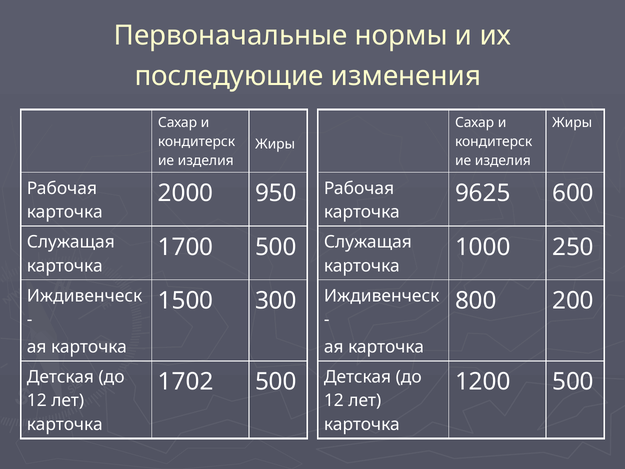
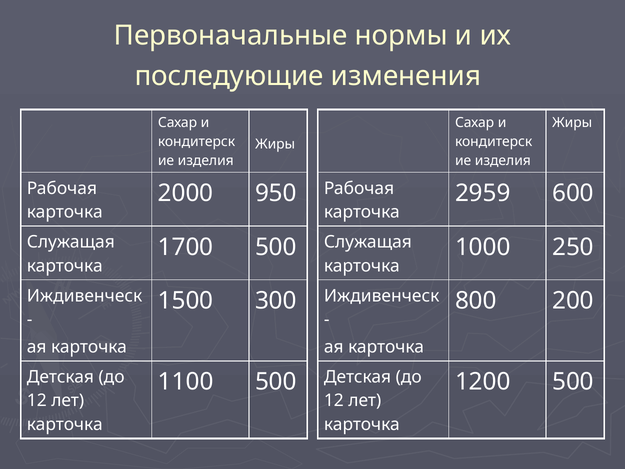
9625: 9625 -> 2959 (483, 193)
1702: 1702 -> 1100 (186, 382)
